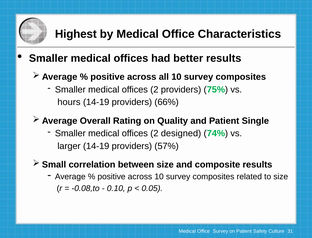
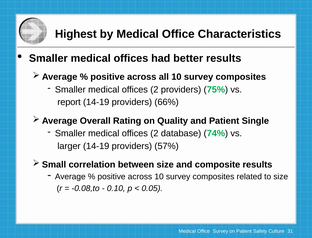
hours: hours -> report (69, 102)
designed: designed -> database (181, 133)
